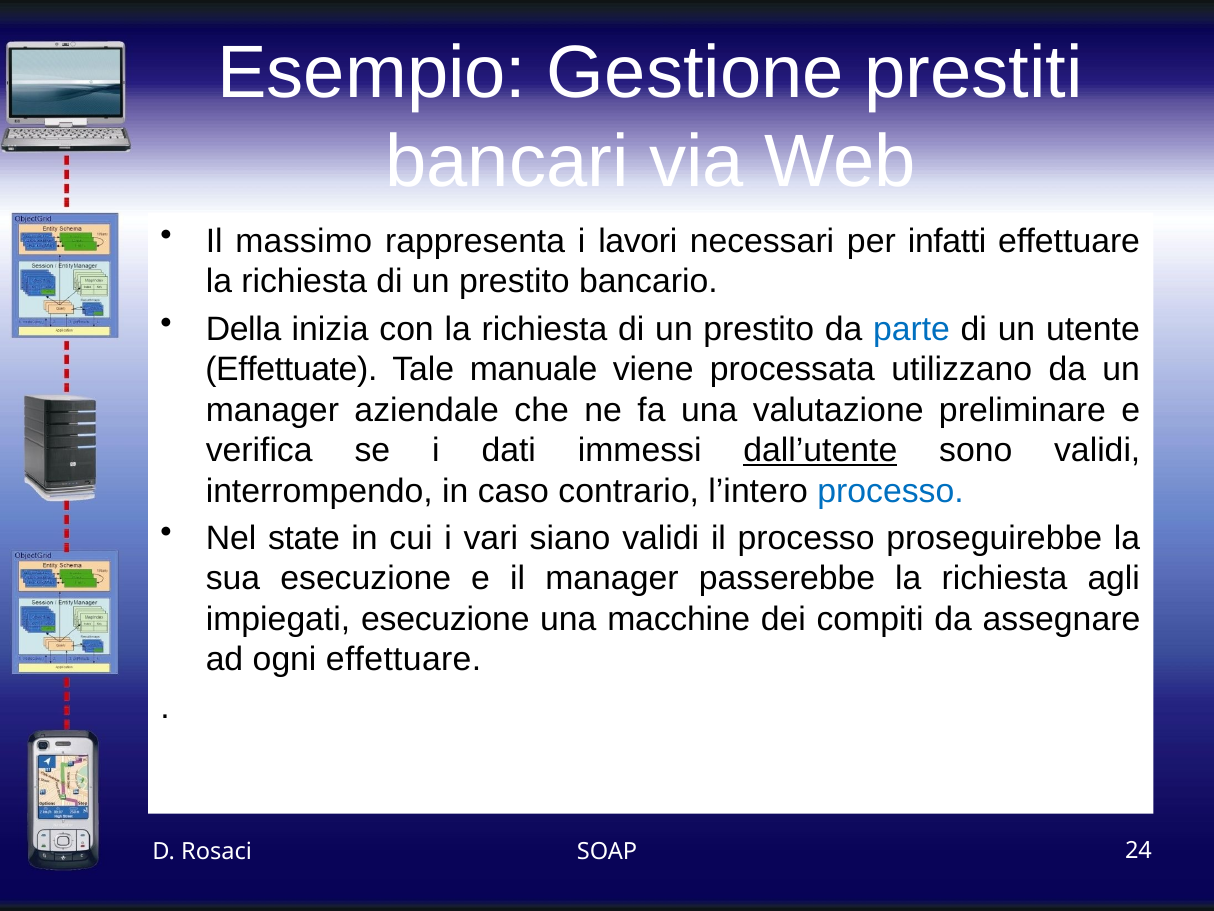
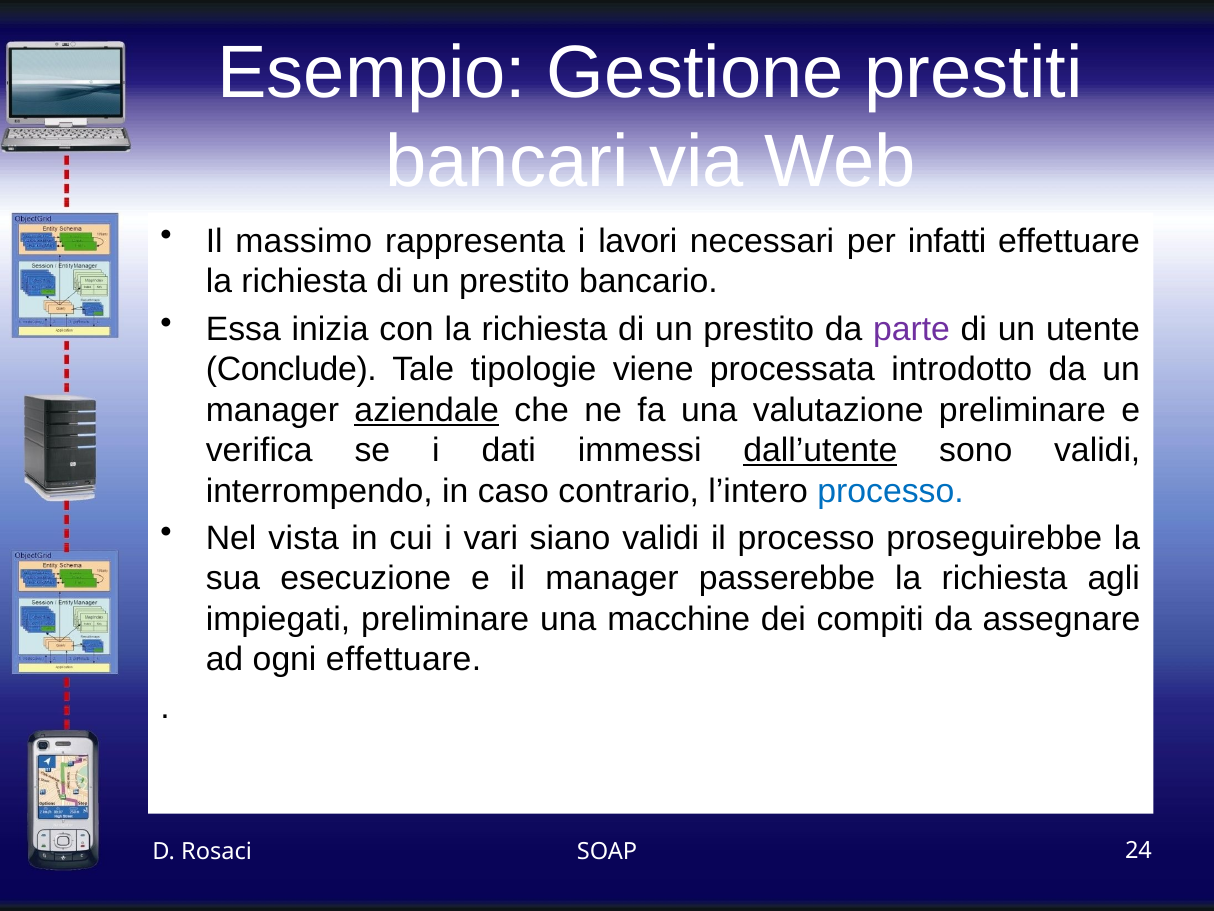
Della: Della -> Essa (243, 329)
parte colour: blue -> purple (912, 329)
Effettuate: Effettuate -> Conclude (291, 369)
manuale: manuale -> tipologie (533, 369)
utilizzano: utilizzano -> introdotto (962, 369)
aziendale underline: none -> present (427, 410)
state: state -> vista (304, 538)
impiegati esecuzione: esecuzione -> preliminare (445, 619)
